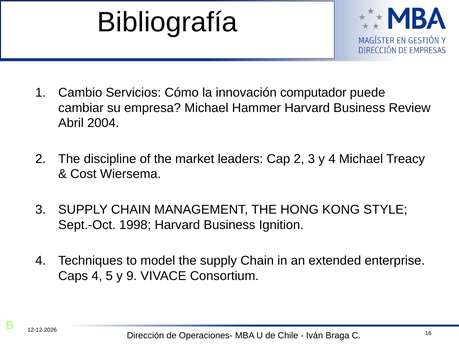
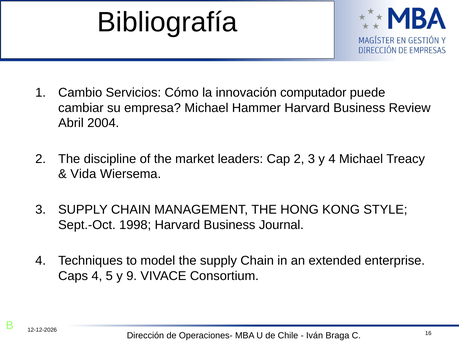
Cost: Cost -> Vida (83, 174)
Ignition: Ignition -> Journal (281, 225)
